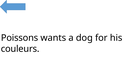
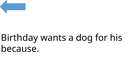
Poissons: Poissons -> Birthday (19, 38)
couleurs: couleurs -> because (20, 49)
